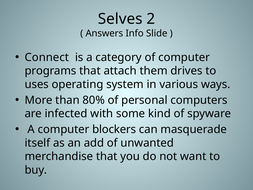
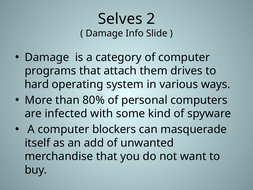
Answers: Answers -> Damage (104, 33)
Connect: Connect -> Damage (47, 57)
uses: uses -> hard (37, 84)
